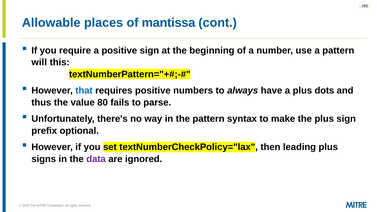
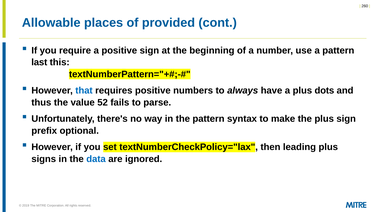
mantissa: mantissa -> provided (168, 23)
will: will -> last (39, 62)
80: 80 -> 52 (103, 102)
data colour: purple -> blue (96, 159)
